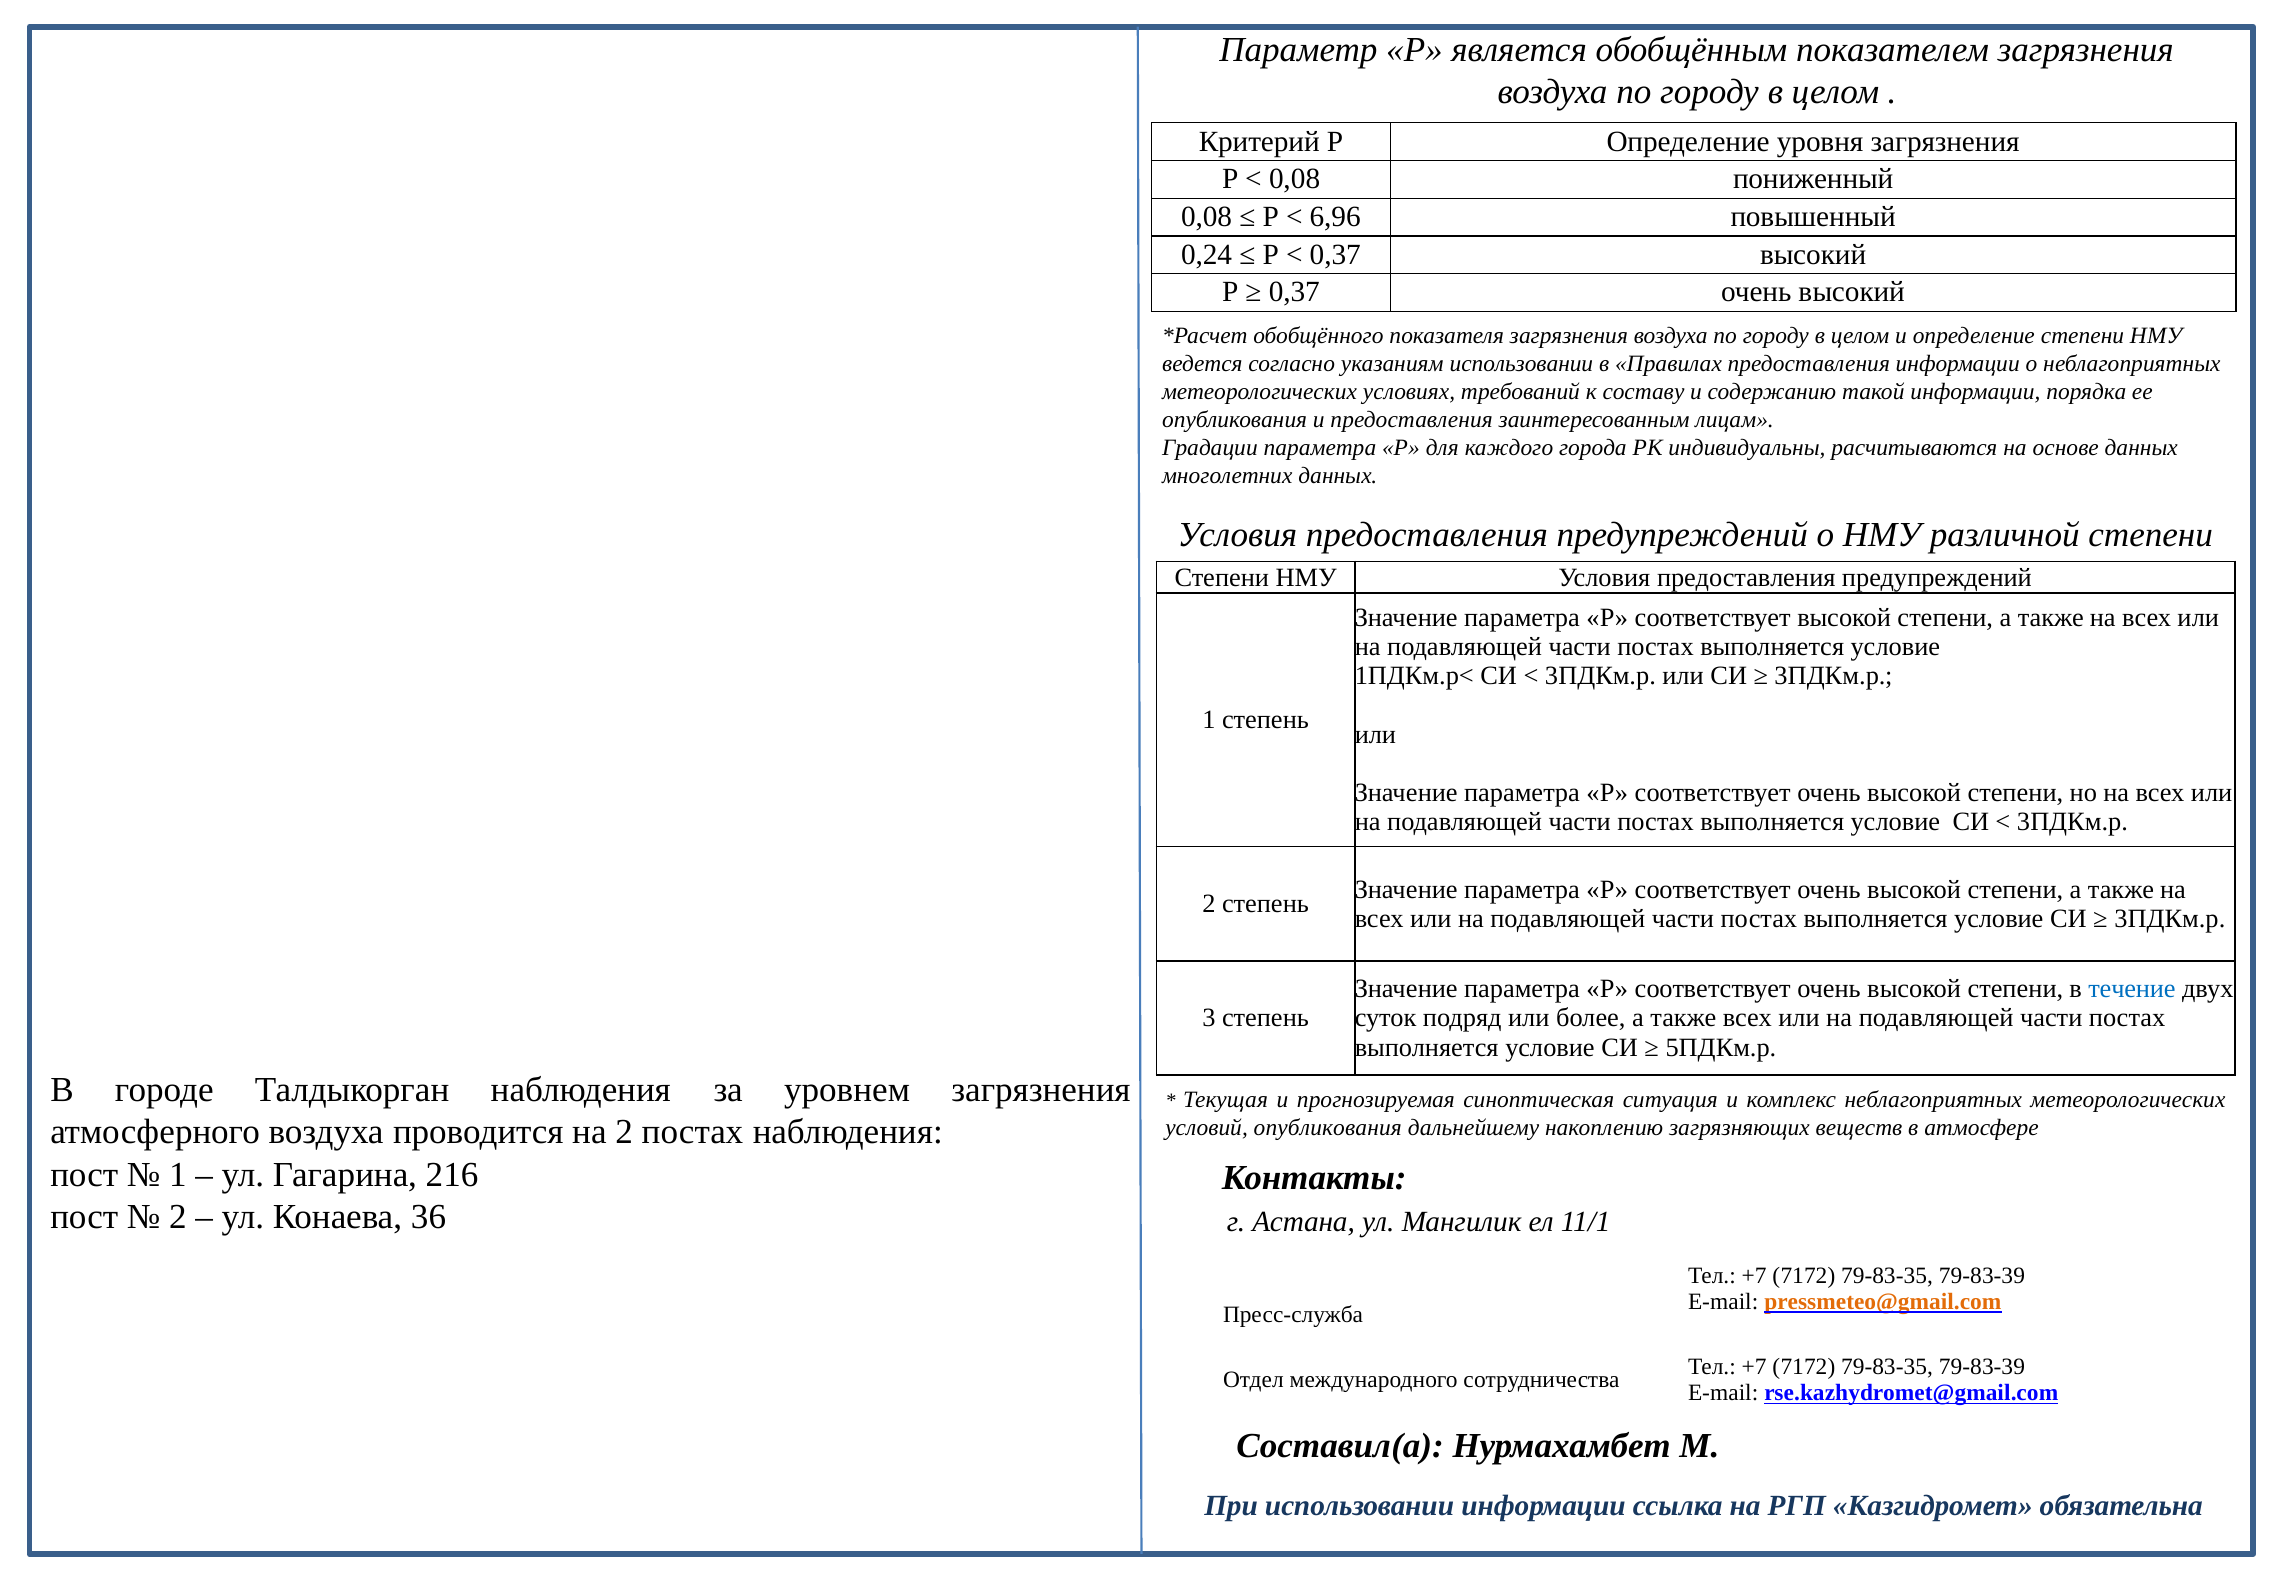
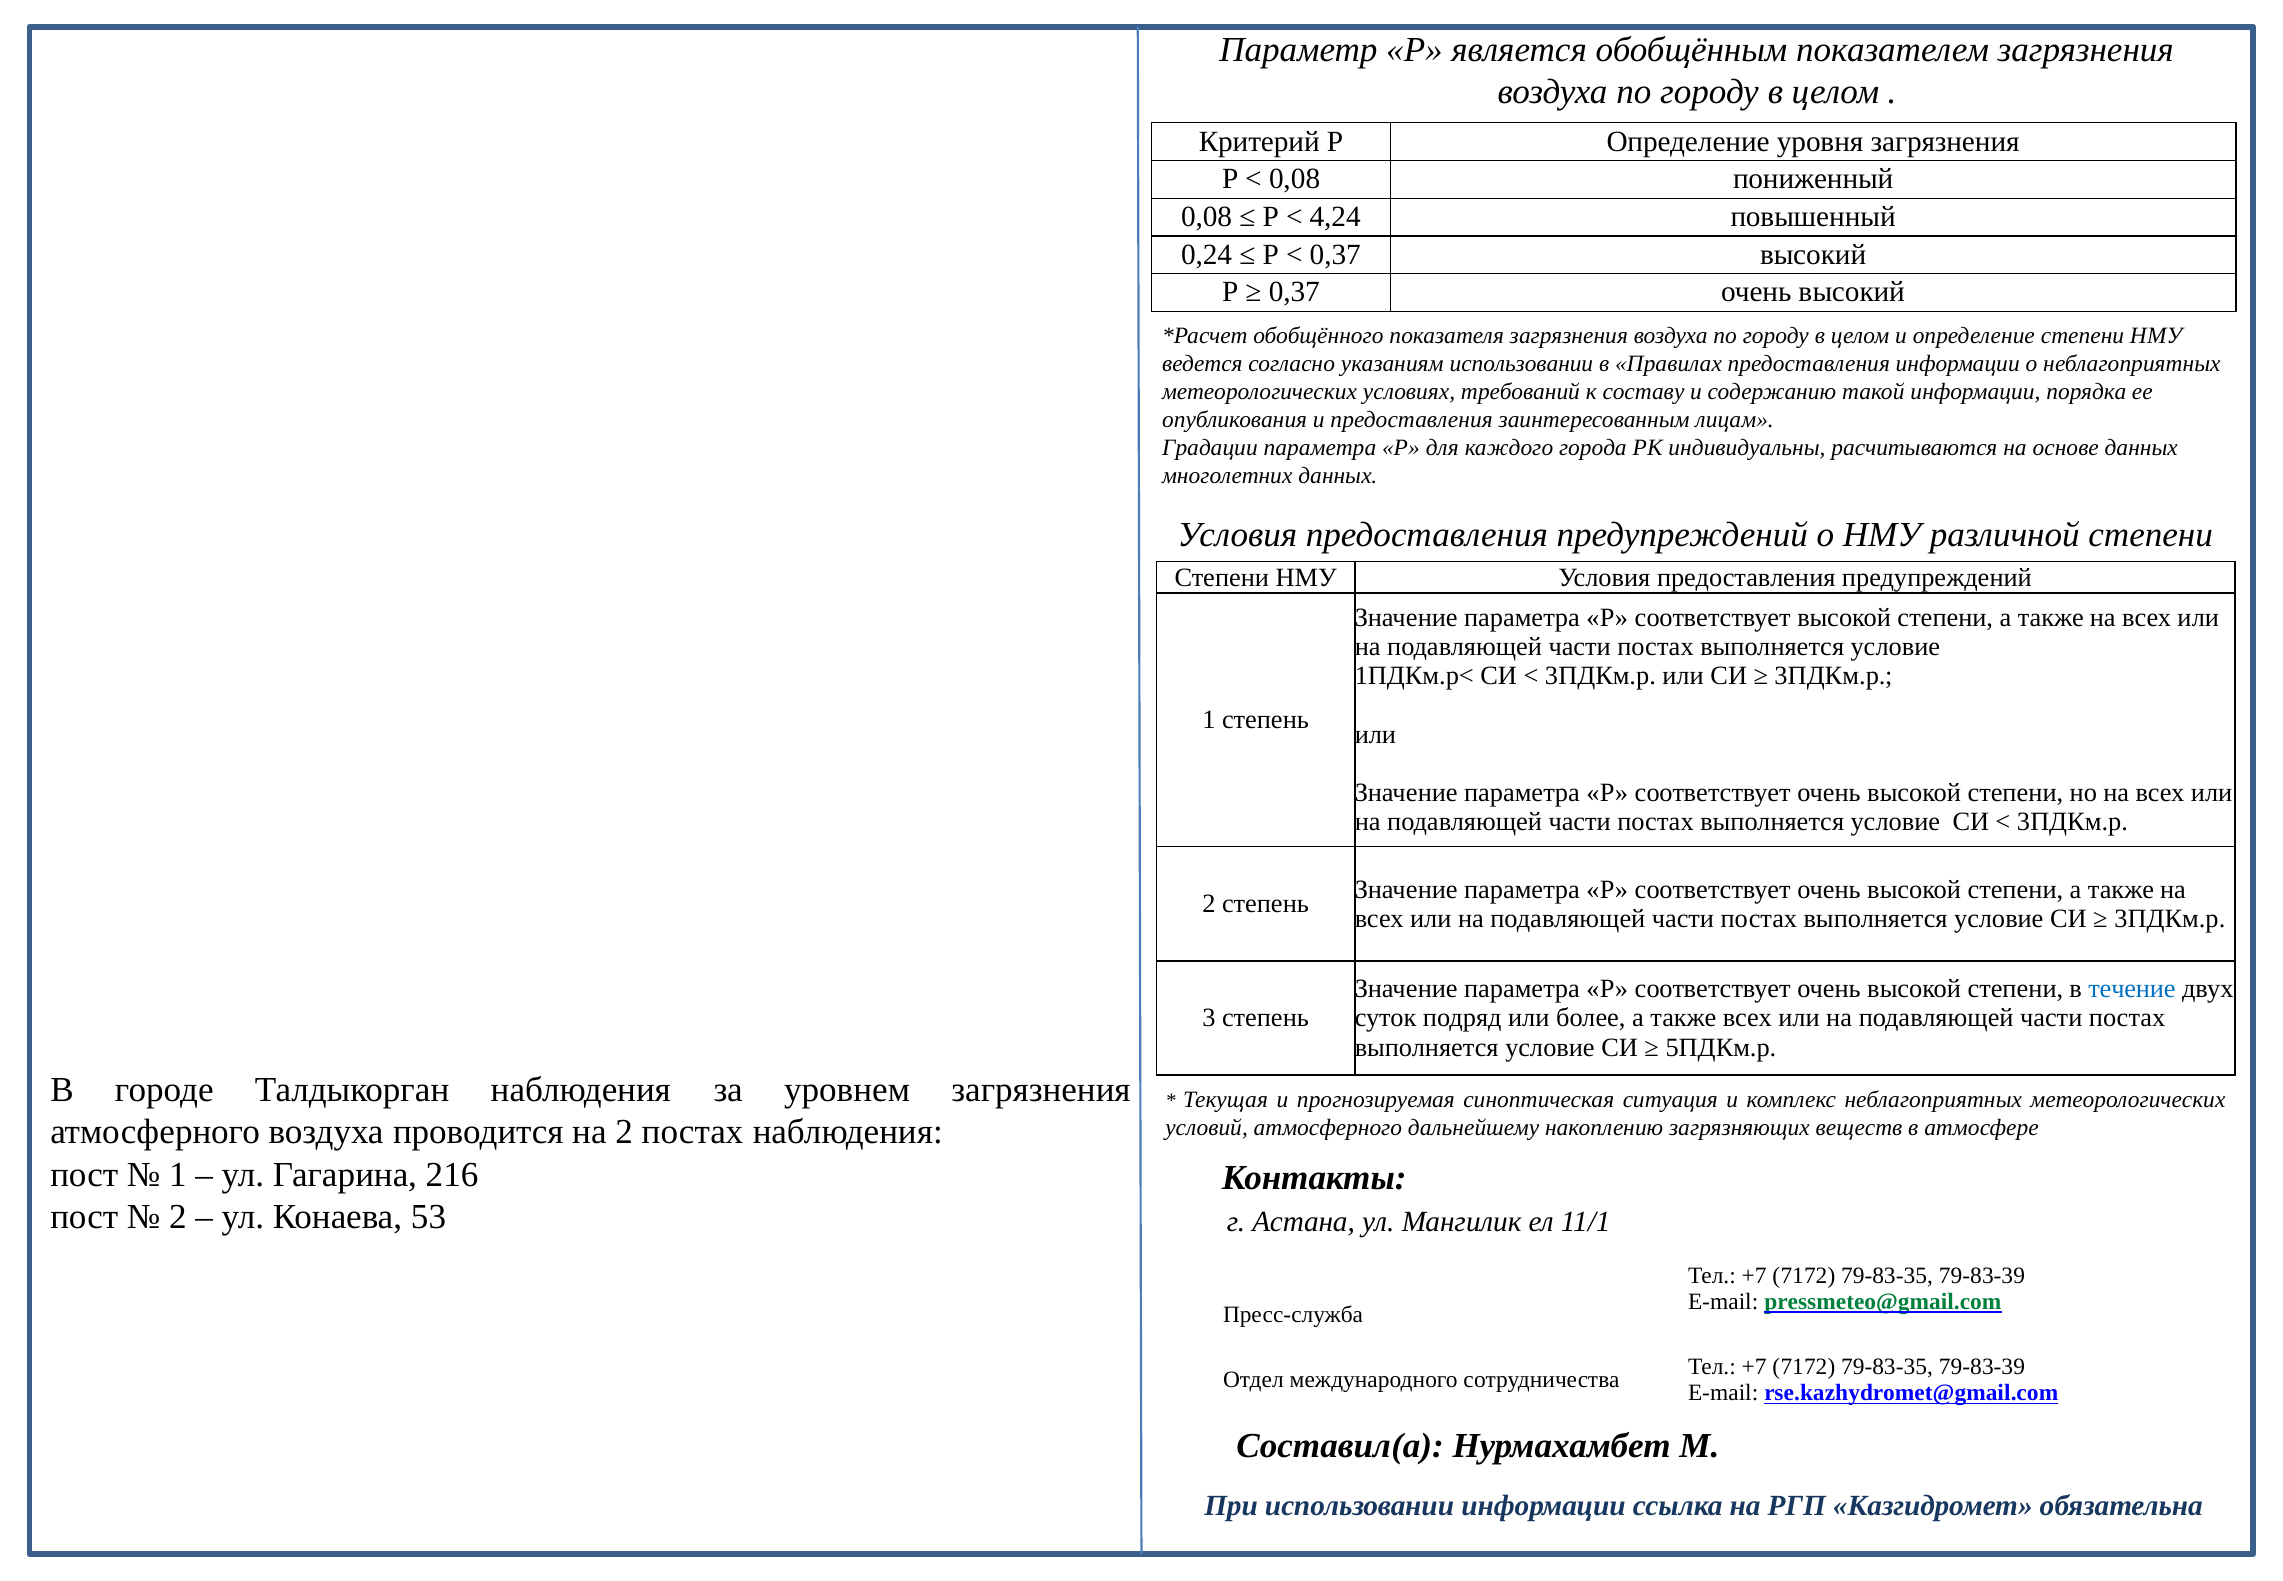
6,96: 6,96 -> 4,24 (1335, 217)
условий опубликования: опубликования -> атмосферного (1328, 1128)
36: 36 -> 53 (429, 1216)
pressmeteo@gmail.com colour: orange -> green (1883, 1301)
